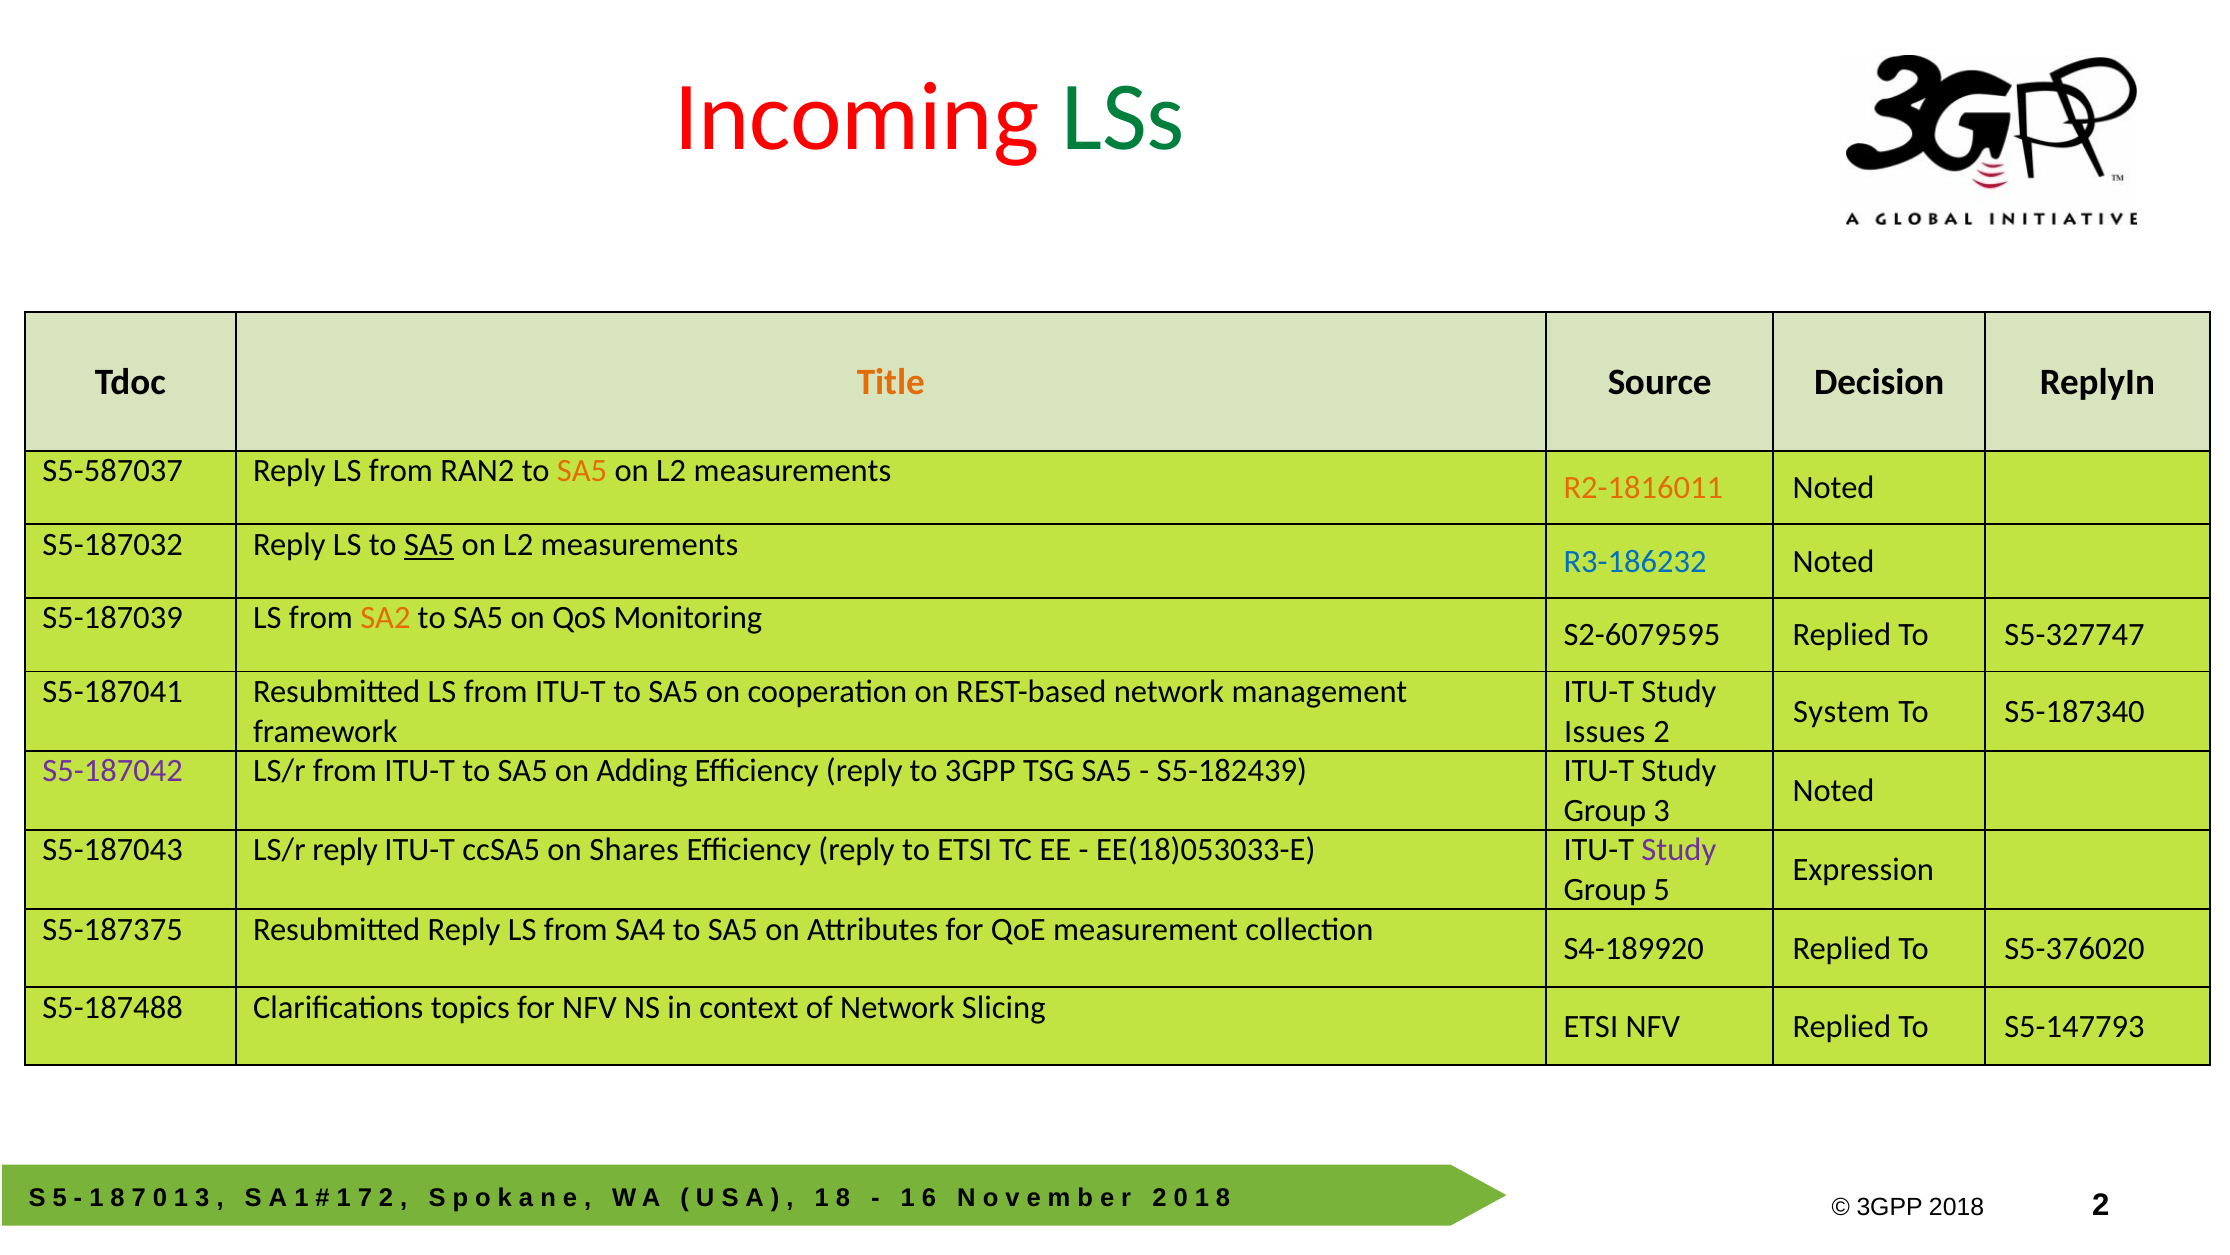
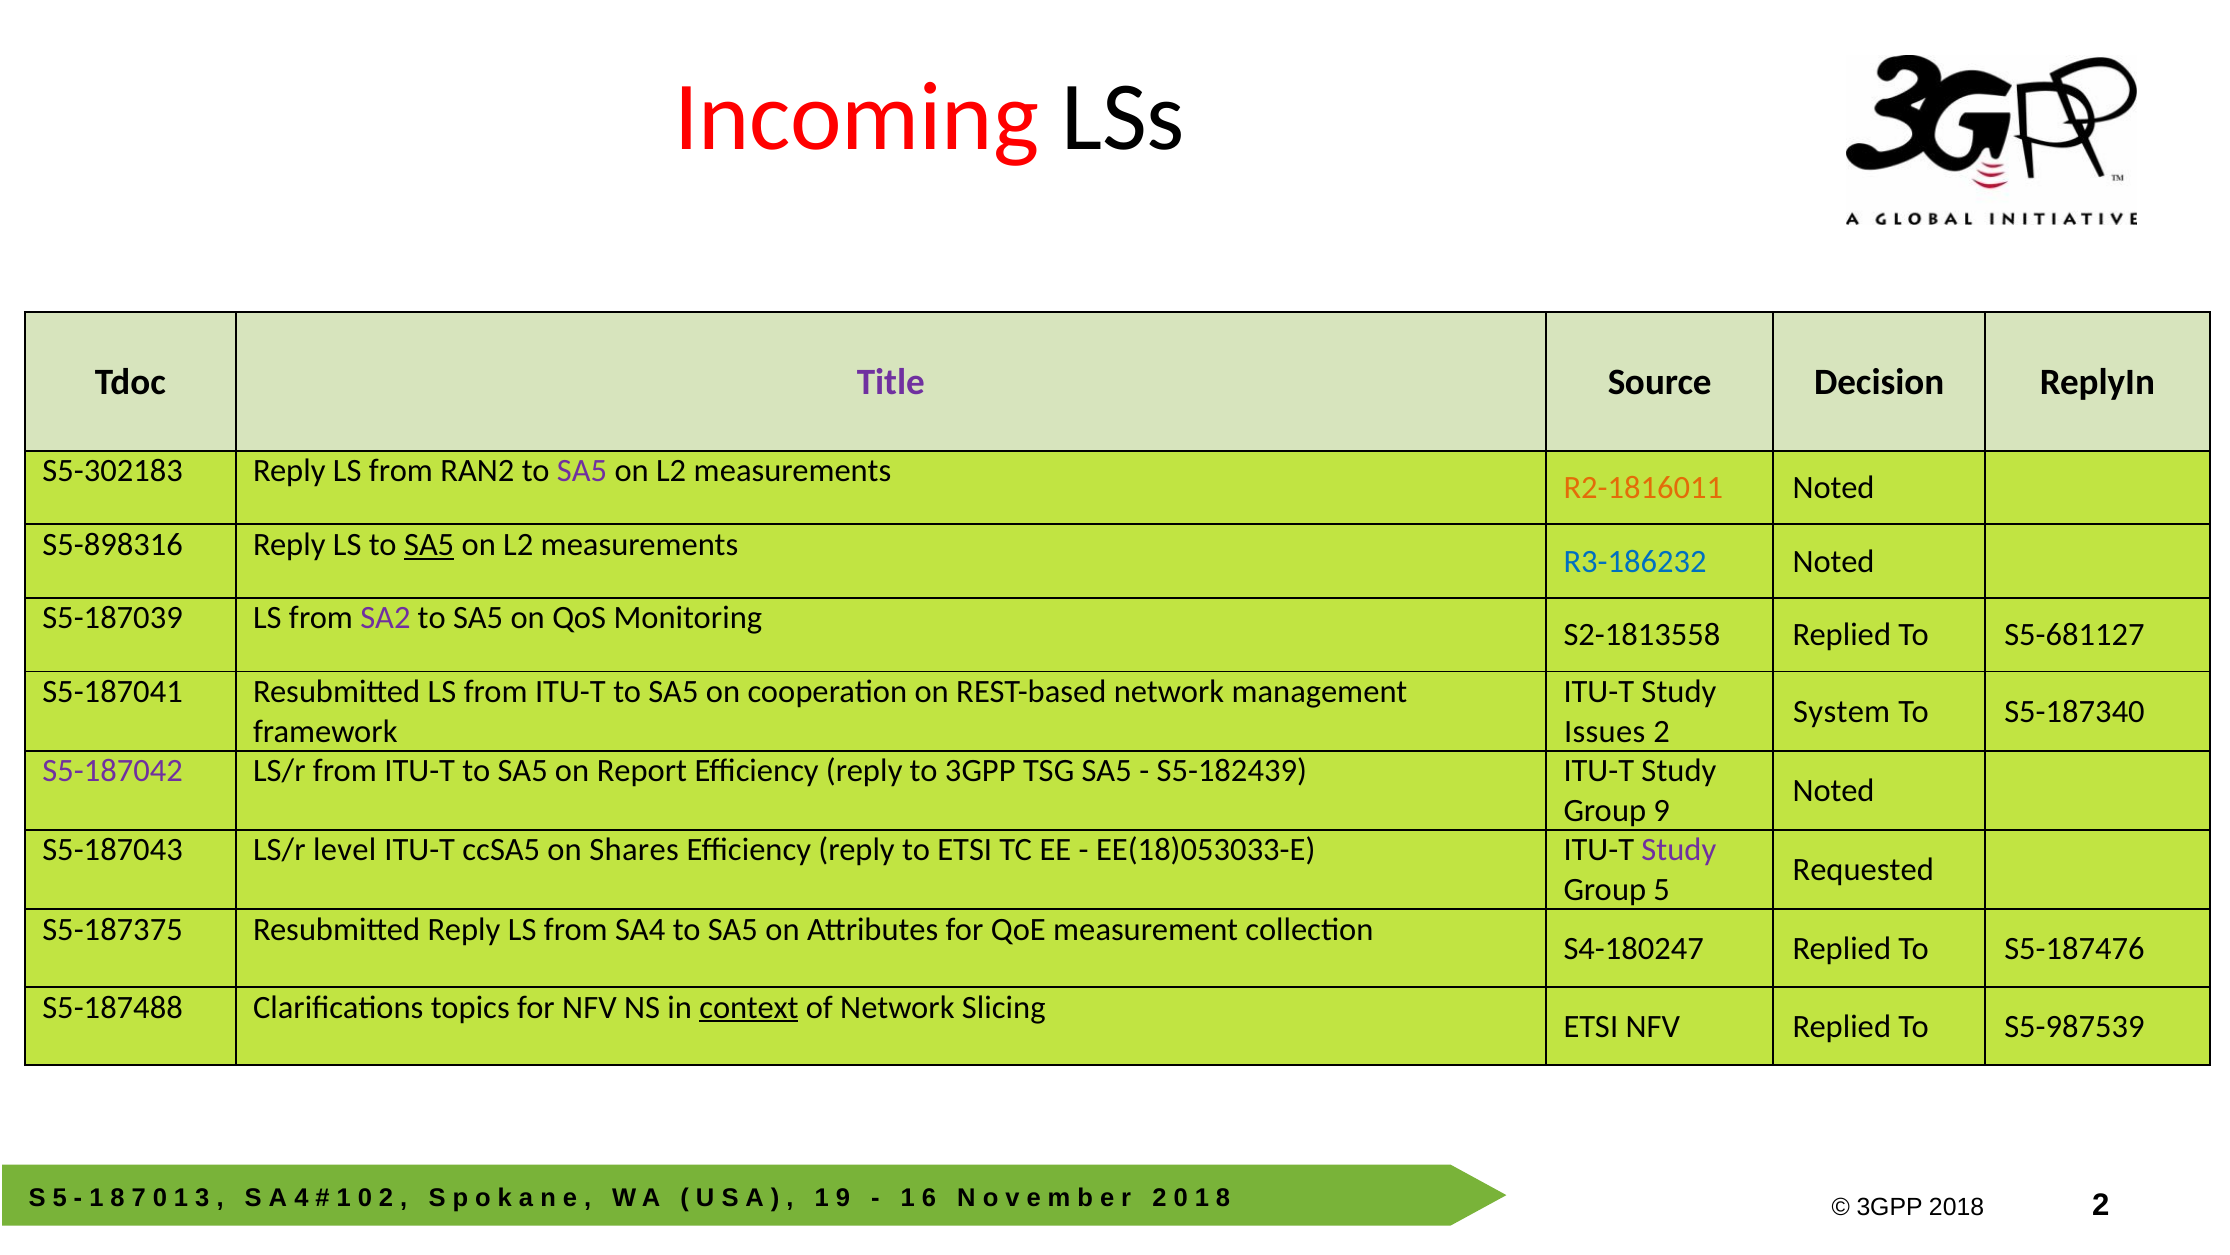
LSs colour: green -> black (1123, 117)
Title colour: orange -> purple (891, 382)
S5-587037: S5-587037 -> S5-302183 (113, 471)
SA5 colour: orange -> purple (582, 471)
S5-187032: S5-187032 -> S5-898316 (113, 544)
SA2 colour: orange -> purple (385, 618)
S2-6079595: S2-6079595 -> S2-1813558 (1642, 635)
S5-327747: S5-327747 -> S5-681127 (2074, 635)
Adding: Adding -> Report (642, 771)
Group 3: 3 -> 9 (1662, 810)
LS/r reply: reply -> level (345, 850)
Expression: Expression -> Requested (1863, 870)
S4-189920: S4-189920 -> S4-180247 (1634, 948)
S5-376020: S5-376020 -> S5-187476 (2074, 948)
context underline: none -> present (749, 1007)
S5-147793: S5-147793 -> S5-987539 (2074, 1026)
1: 1 -> 4 (301, 1198)
7: 7 -> 0 (365, 1198)
8: 8 -> 9 (843, 1198)
